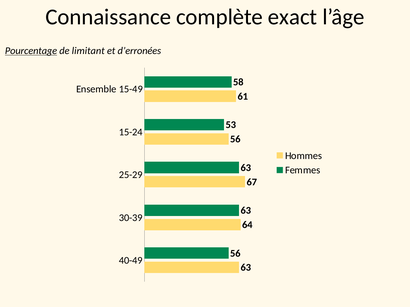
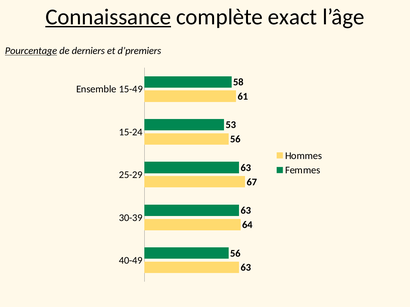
Connaissance underline: none -> present (108, 17)
limitant: limitant -> derniers (88, 51)
d’erronées: d’erronées -> d’premiers (139, 51)
